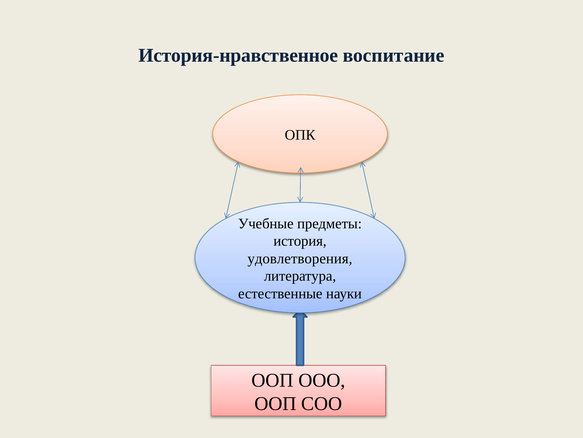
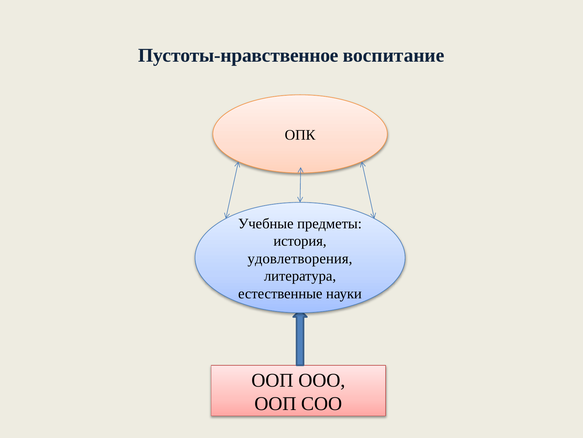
История-нравственное: История-нравственное -> Пустоты-нравственное (238, 55)
